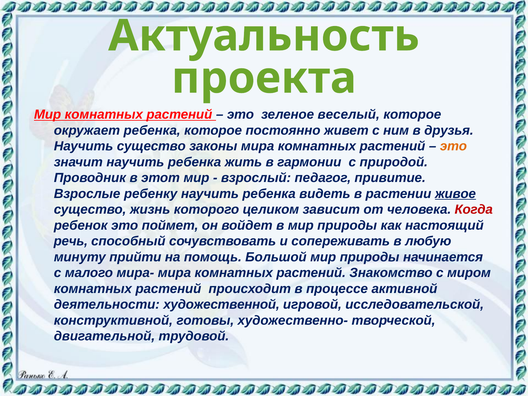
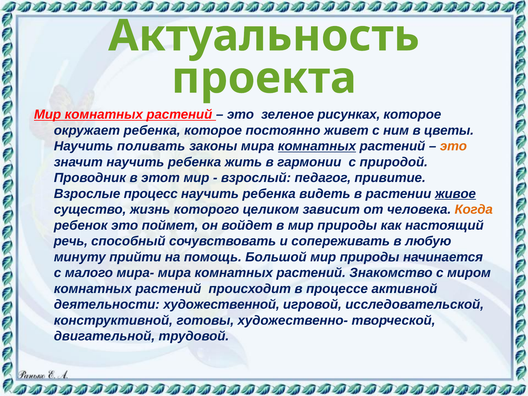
веселый: веселый -> рисунках (349, 115)
друзья: друзья -> цветы (449, 130)
Научить существо: существо -> поливать (151, 146)
комнатных underline: none -> present (317, 146)
ребенку: ребенку -> процесс (151, 194)
Когда colour: red -> orange (474, 210)
